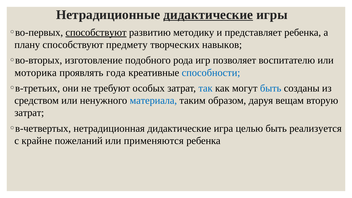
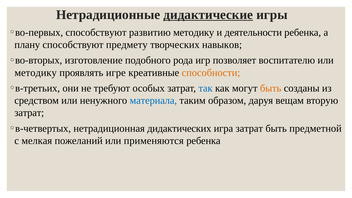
способствуют underline: present -> none (96, 32)
представляет: представляет -> деятельности (253, 32)
моторика: моторика -> методику (36, 73)
года: года -> игре (116, 73)
способности colour: blue -> orange (211, 73)
быть colour: blue -> orange (271, 88)
нетрадиционная дидактические: дидактические -> дидактических (179, 128)
игра целью: целью -> затрат (249, 128)
реализуется: реализуется -> предметной (315, 128)
крайне: крайне -> мелкая (37, 141)
